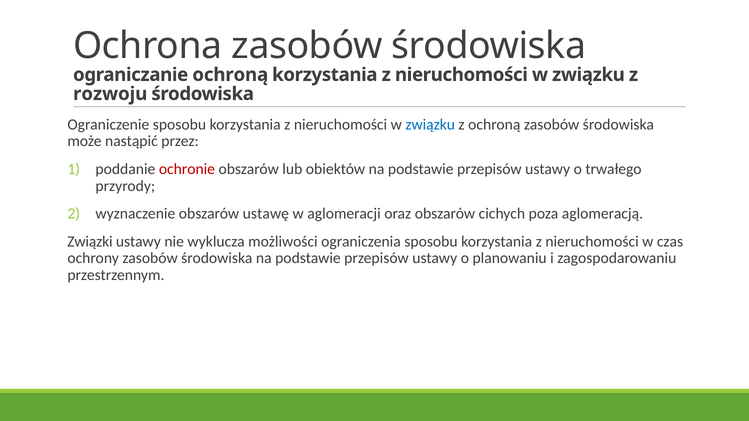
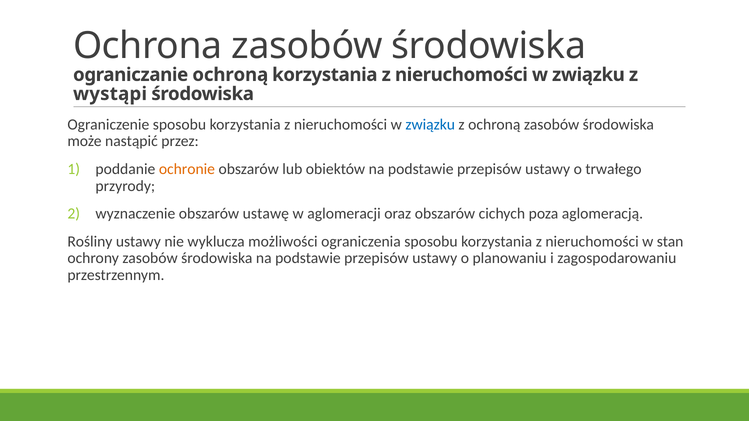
rozwoju: rozwoju -> wystąpi (110, 94)
ochronie colour: red -> orange (187, 169)
Związki: Związki -> Rośliny (90, 242)
czas: czas -> stan (670, 242)
